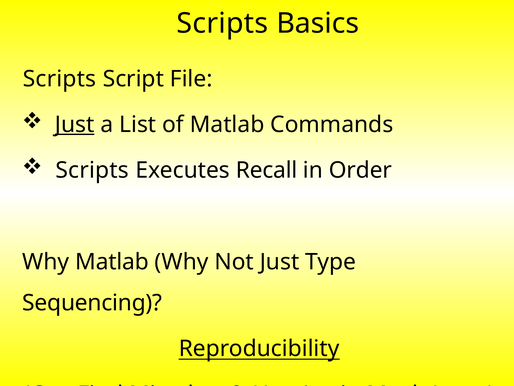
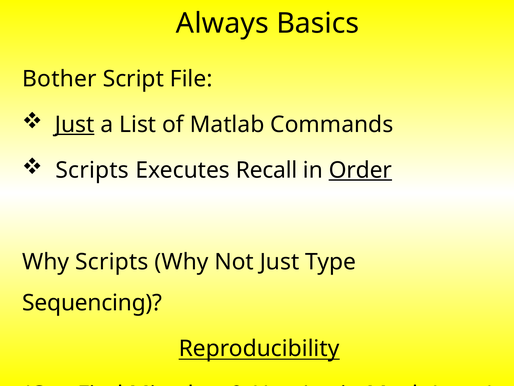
Scripts: Scripts -> Always (222, 23)
Scripts: Scripts -> Bother (59, 79)
Order underline: none -> present (360, 170)
Why Matlab: Matlab -> Scripts (112, 261)
